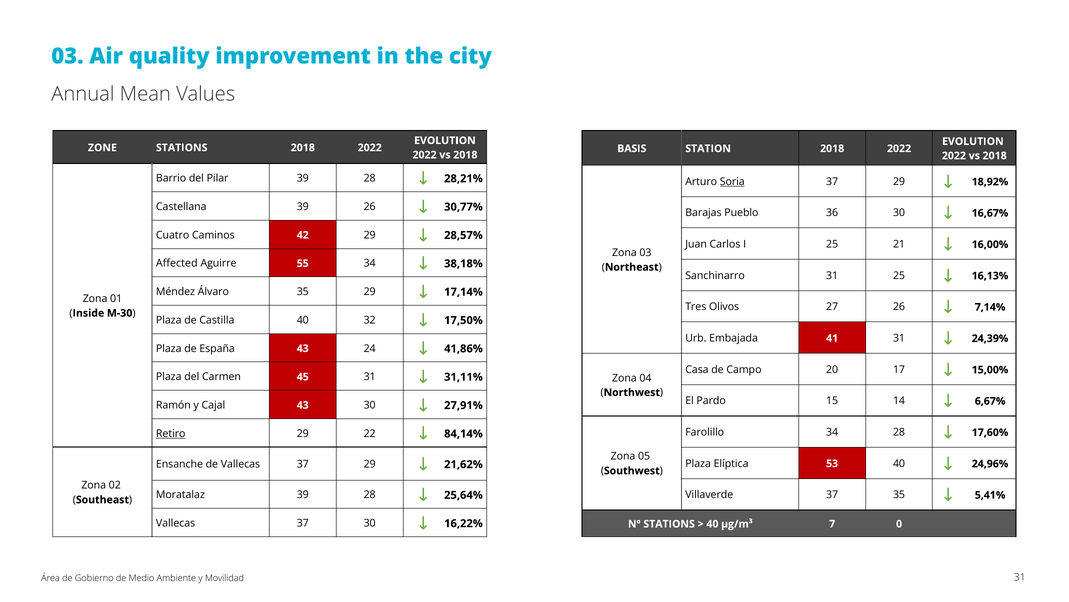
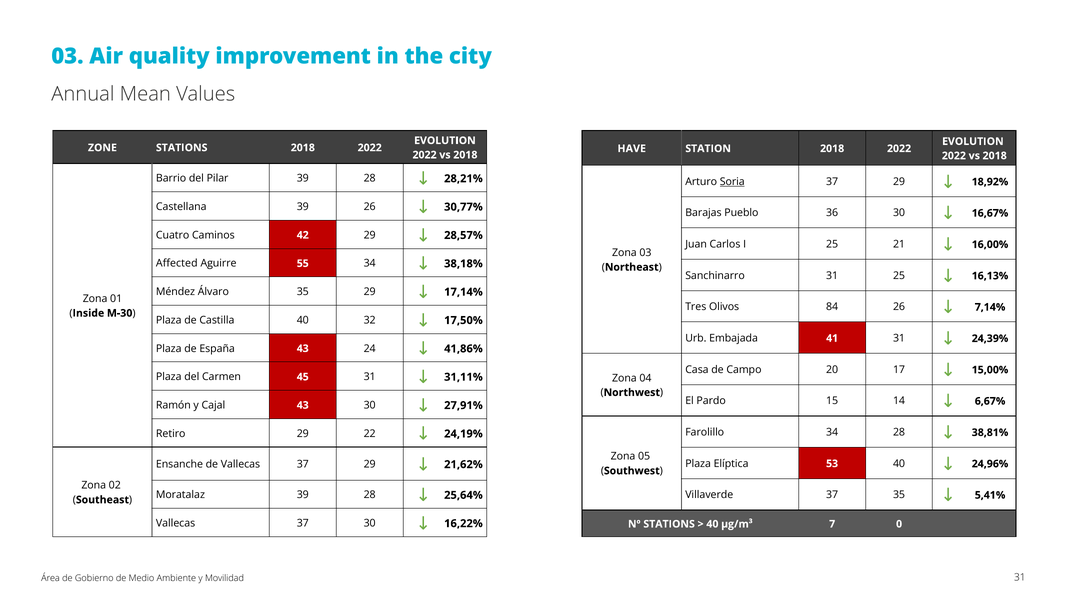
BASIS: BASIS -> HAVE (632, 148)
27: 27 -> 84 (832, 307)
17,60%: 17,60% -> 38,81% (990, 432)
Retiro underline: present -> none (171, 433)
84,14%: 84,14% -> 24,19% (463, 433)
